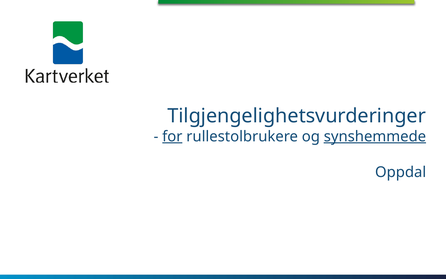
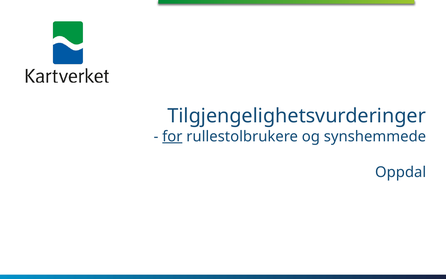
synshemmede underline: present -> none (375, 136)
